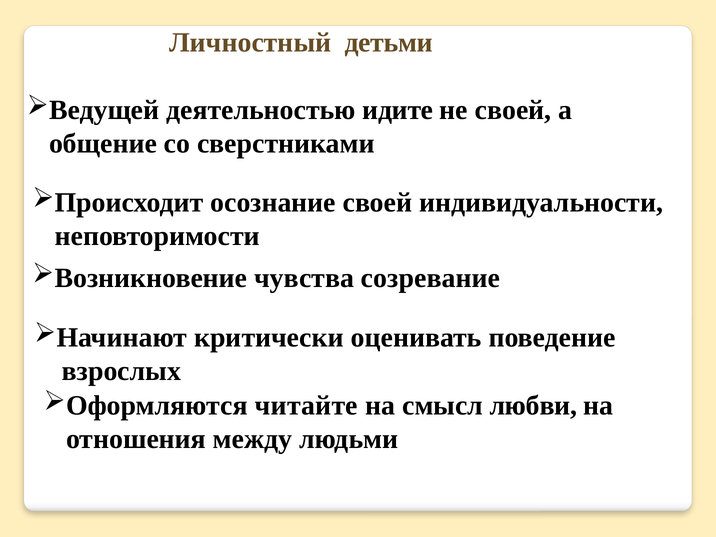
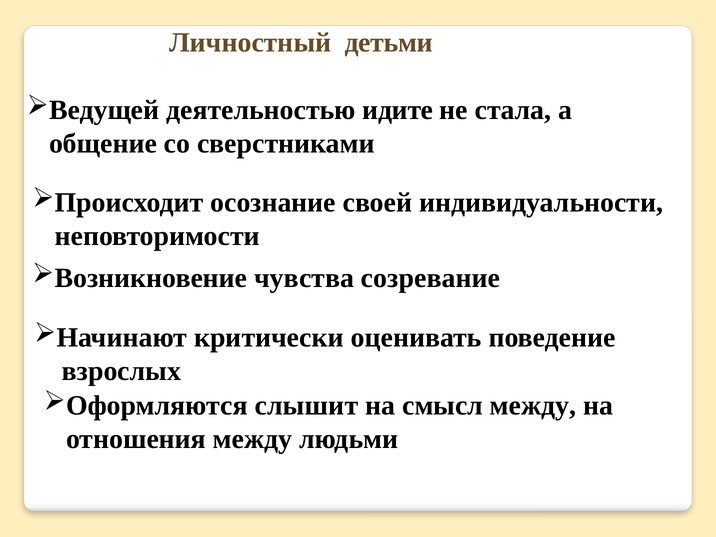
не своей: своей -> стала (513, 110)
читайте: читайте -> слышит (306, 406)
смысл любви: любви -> между (533, 406)
